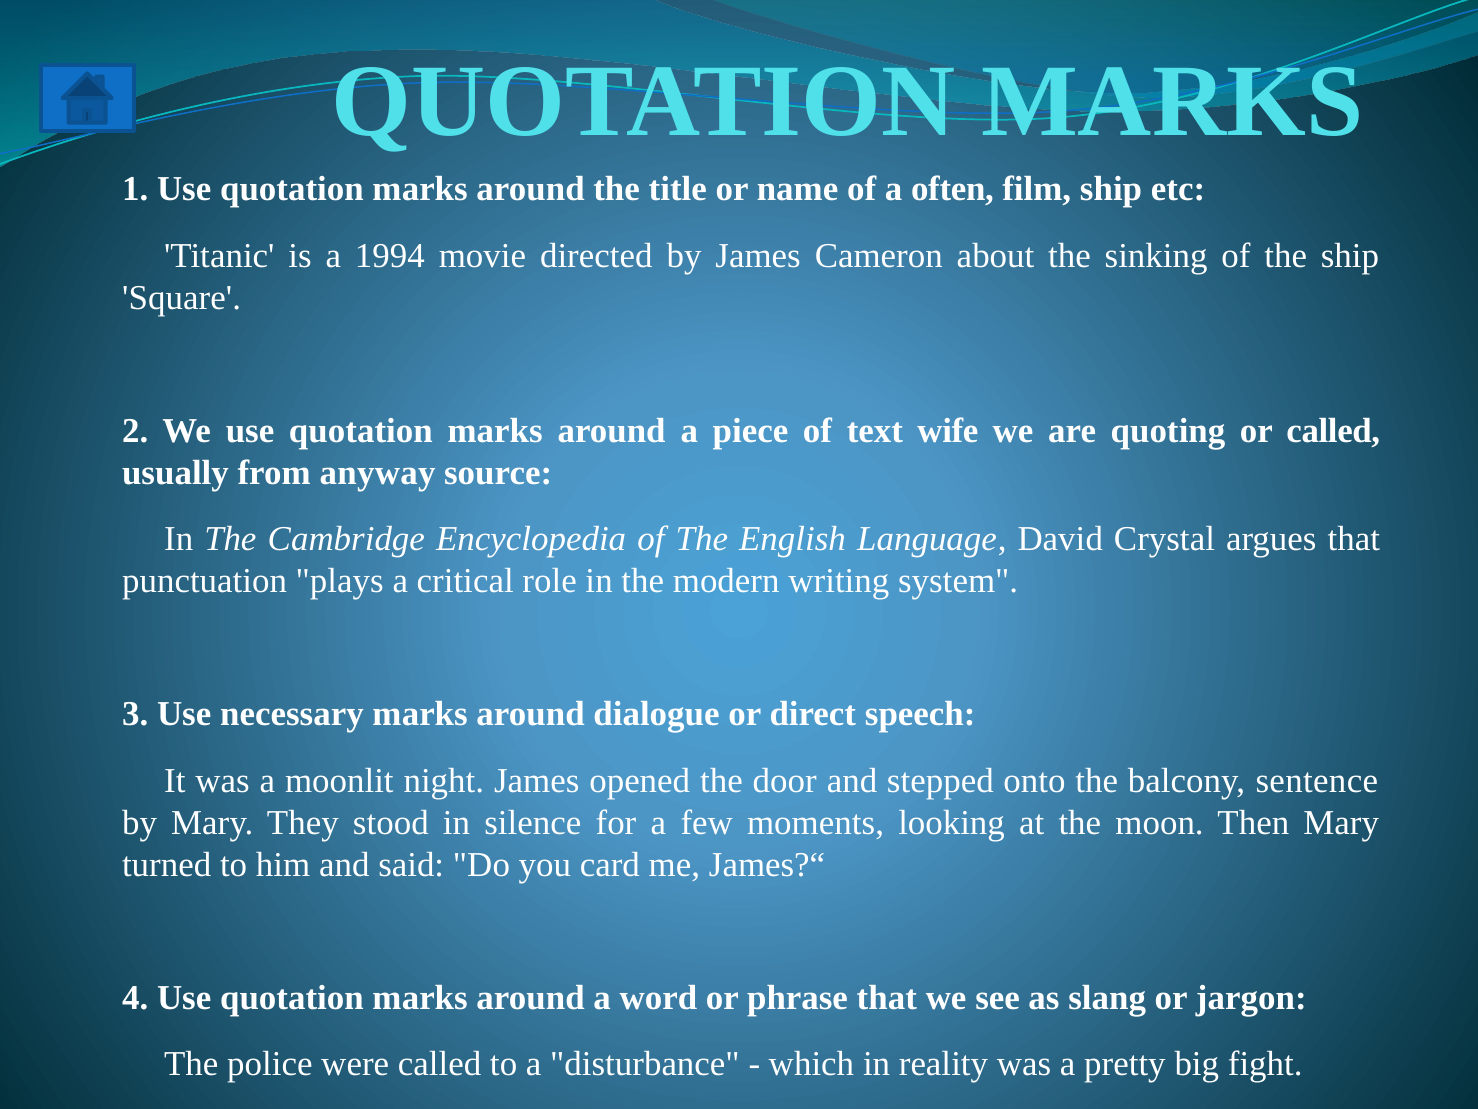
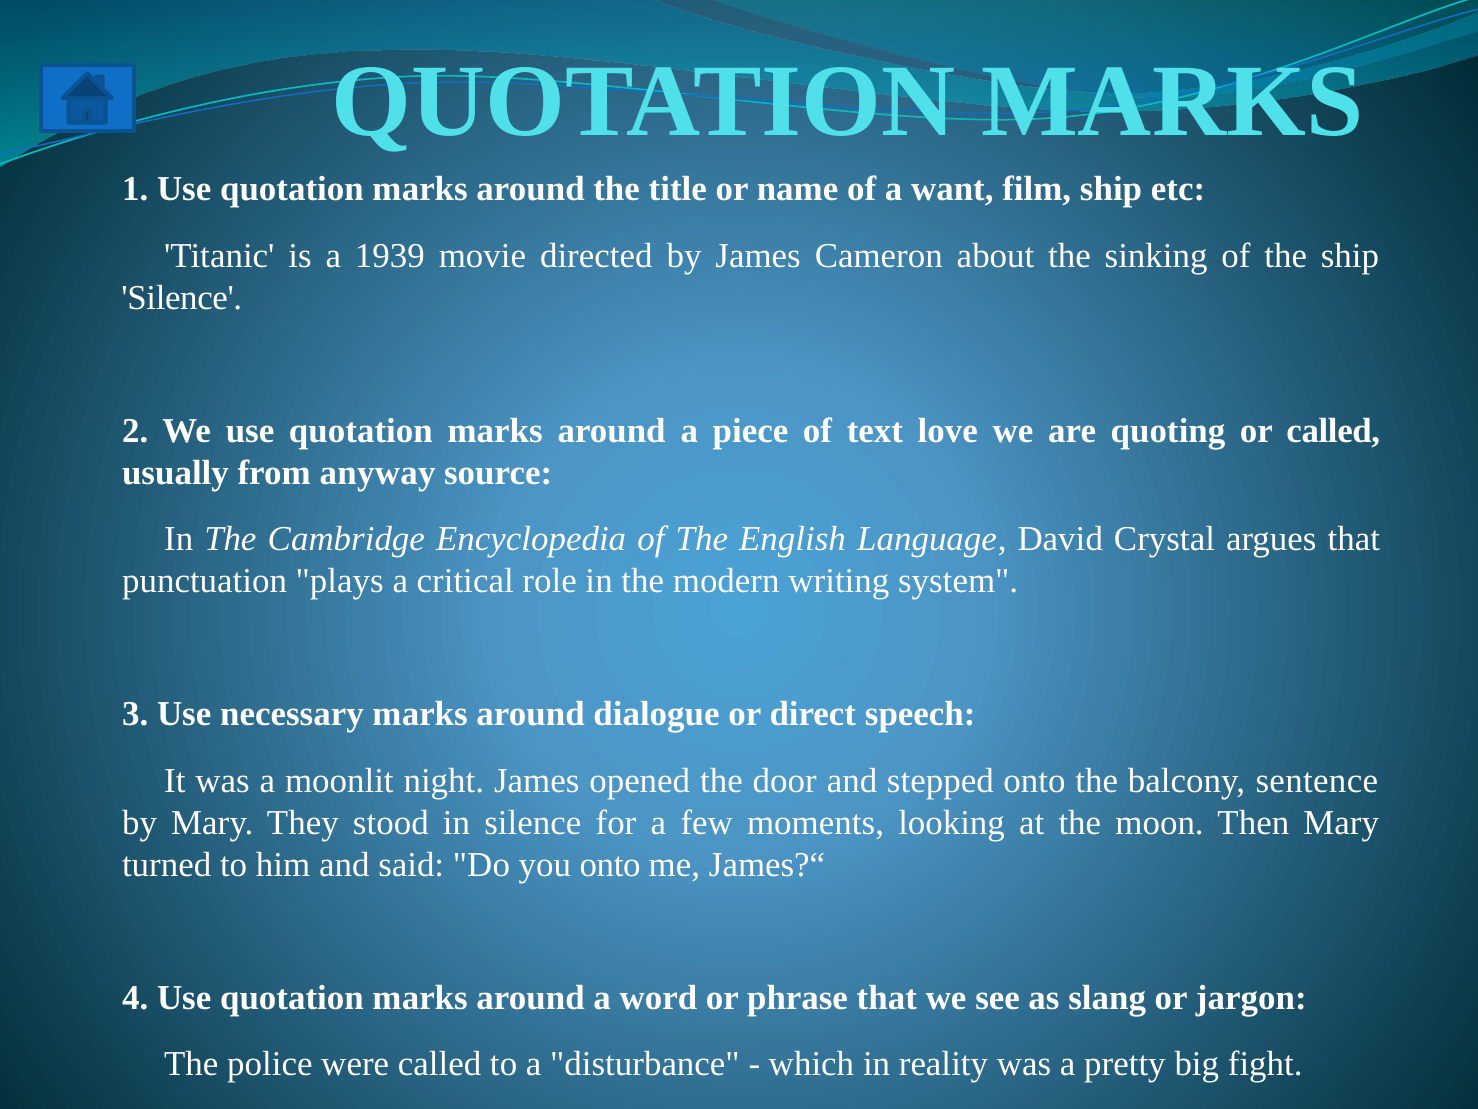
often: often -> want (952, 189)
1994: 1994 -> 1939 (390, 256)
Square: Square -> Silence (182, 298)
wife: wife -> love (948, 431)
you card: card -> onto (610, 864)
